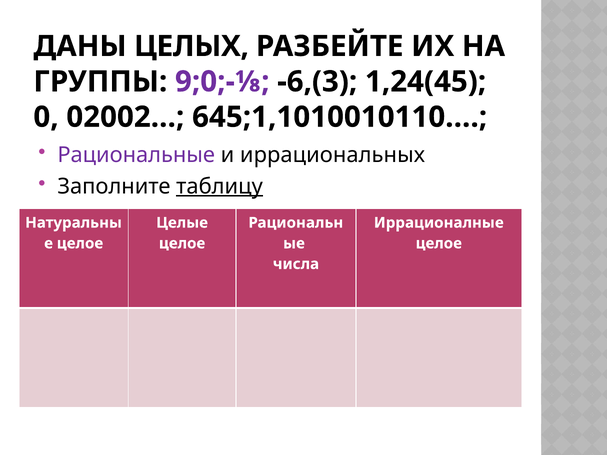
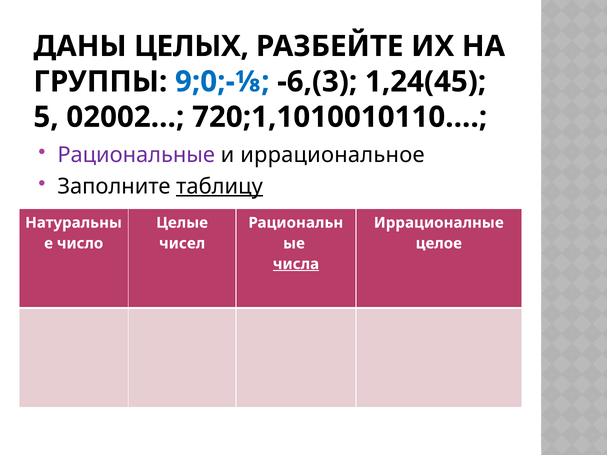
9;0;-⅛ colour: purple -> blue (222, 82)
0: 0 -> 5 (46, 117)
645;1,1010010110…: 645;1,1010010110… -> 720;1,1010010110… (340, 117)
иррациональных: иррациональных -> иррациональное (332, 155)
целое: целое -> число (80, 244)
целое: целое -> чисел (182, 244)
числа underline: none -> present (296, 264)
